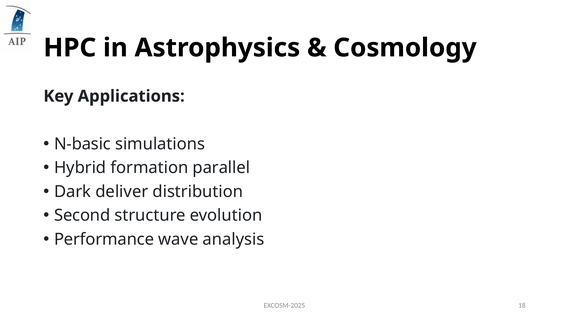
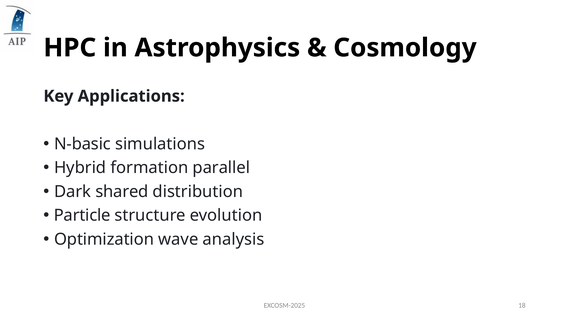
deliver: deliver -> shared (122, 192)
Second: Second -> Particle (82, 215)
Performance: Performance -> Optimization (104, 239)
